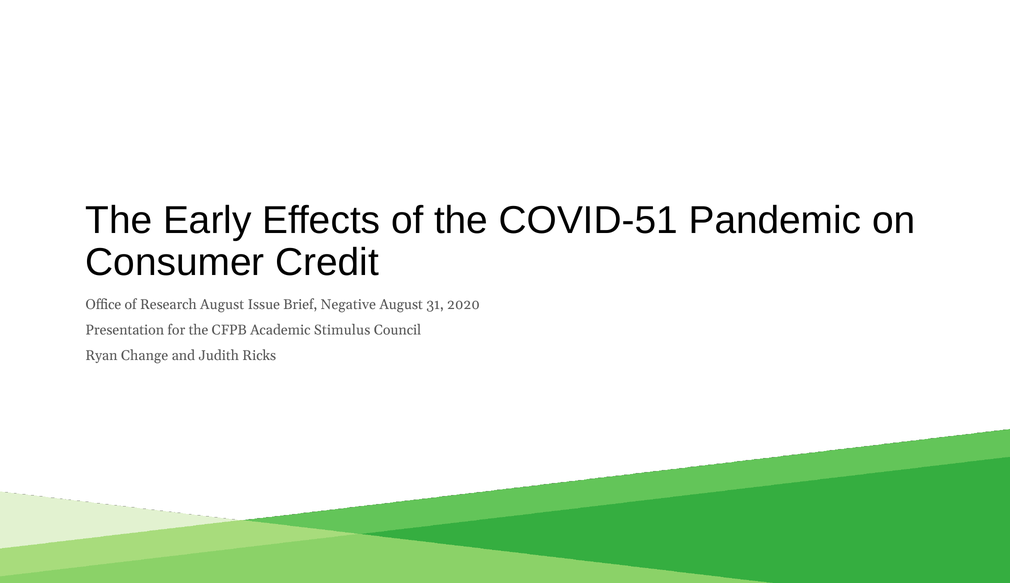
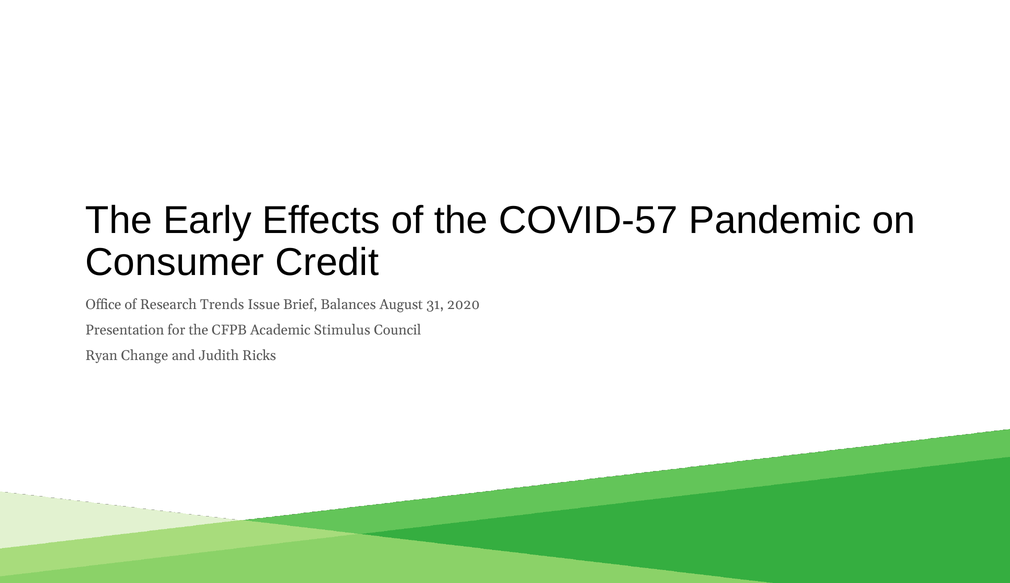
COVID-51: COVID-51 -> COVID-57 (588, 220)
Research August: August -> Trends (222, 304)
Negative: Negative -> Balances (348, 304)
